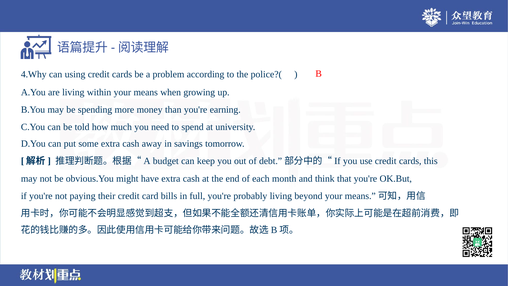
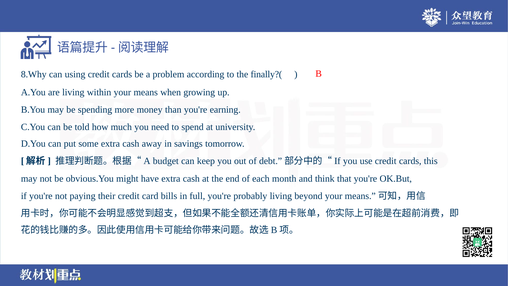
4.Why: 4.Why -> 8.Why (34, 74)
police?(: police?( -> finally?( (266, 74)
